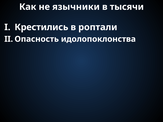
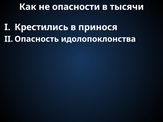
язычники: язычники -> опасности (76, 7)
роптали: роптали -> принося (98, 27)
